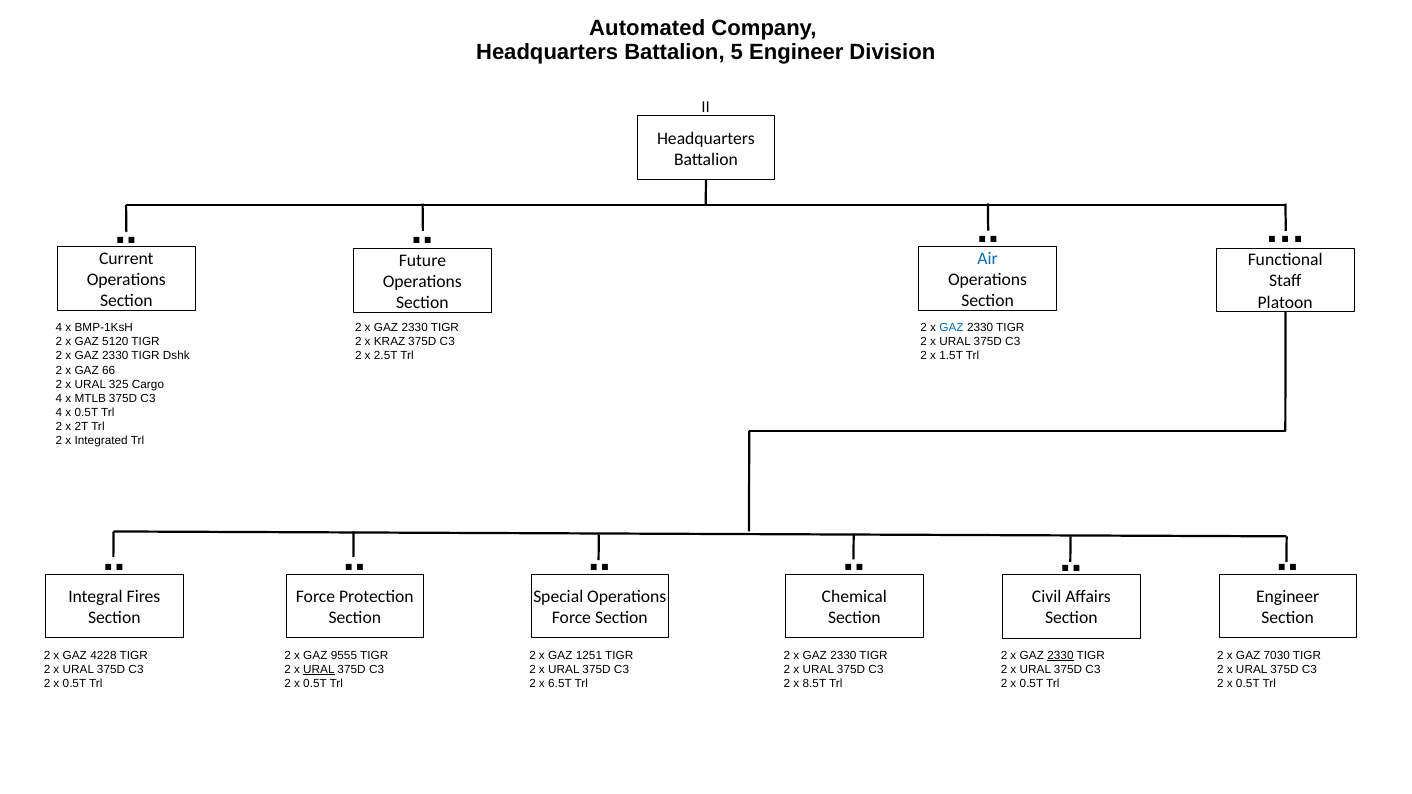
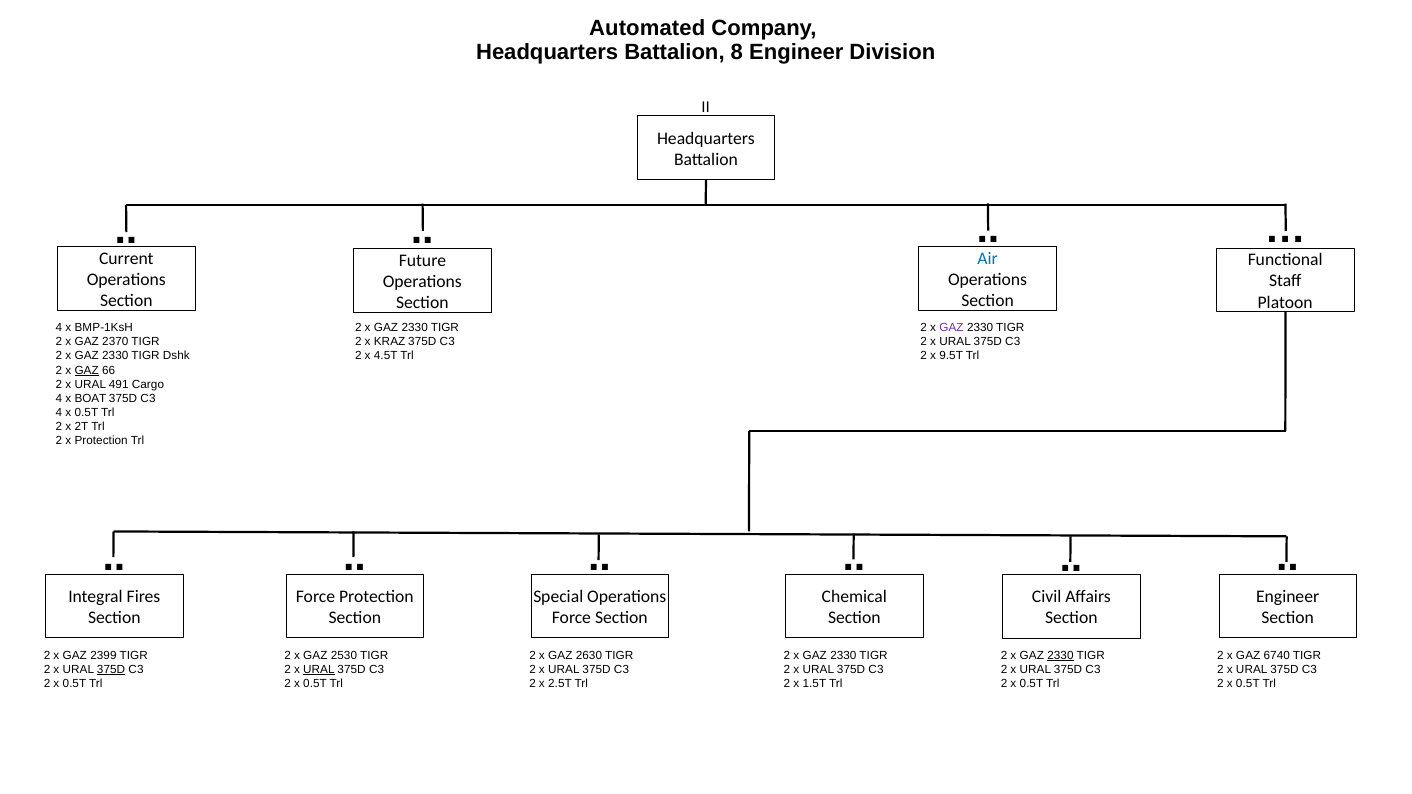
5: 5 -> 8 (737, 52)
GAZ colour: blue -> purple (951, 327)
5120: 5120 -> 2370 (115, 342)
2.5T: 2.5T -> 4.5T (386, 355)
1.5T: 1.5T -> 9.5T (951, 355)
GAZ underline: none -> present (87, 370)
325: 325 -> 491 (119, 384)
MTLB: MTLB -> BOAT (90, 398)
x Integrated: Integrated -> Protection (101, 441)
4228: 4228 -> 2399 (103, 656)
9555: 9555 -> 2530 (344, 656)
1251: 1251 -> 2630 (589, 656)
7030: 7030 -> 6740 (1277, 656)
375D underline: none -> present (111, 670)
6.5T: 6.5T -> 2.5T (560, 684)
8.5T: 8.5T -> 1.5T (814, 684)
